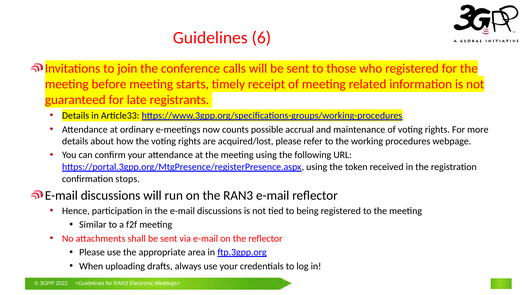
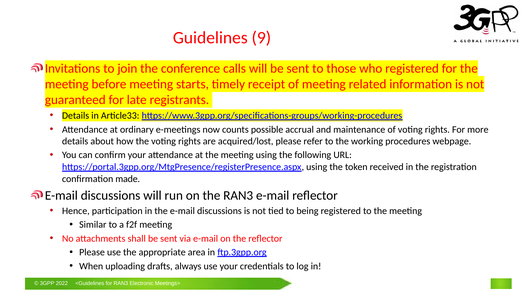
6: 6 -> 9 (261, 38)
stops: stops -> made (128, 179)
